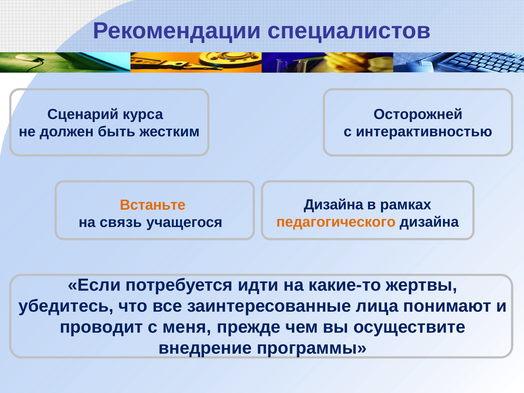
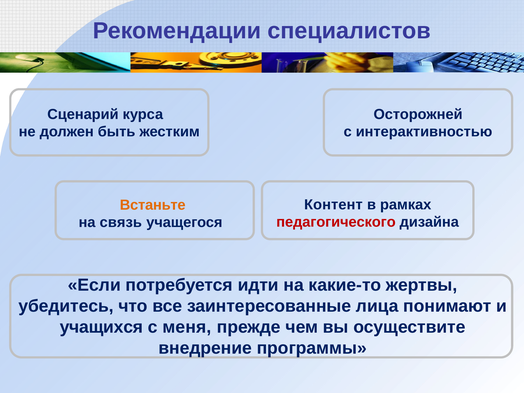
Дизайна: Дизайна -> Контент (333, 205)
педагогического colour: orange -> red (336, 222)
проводит: проводит -> учащихся (101, 327)
